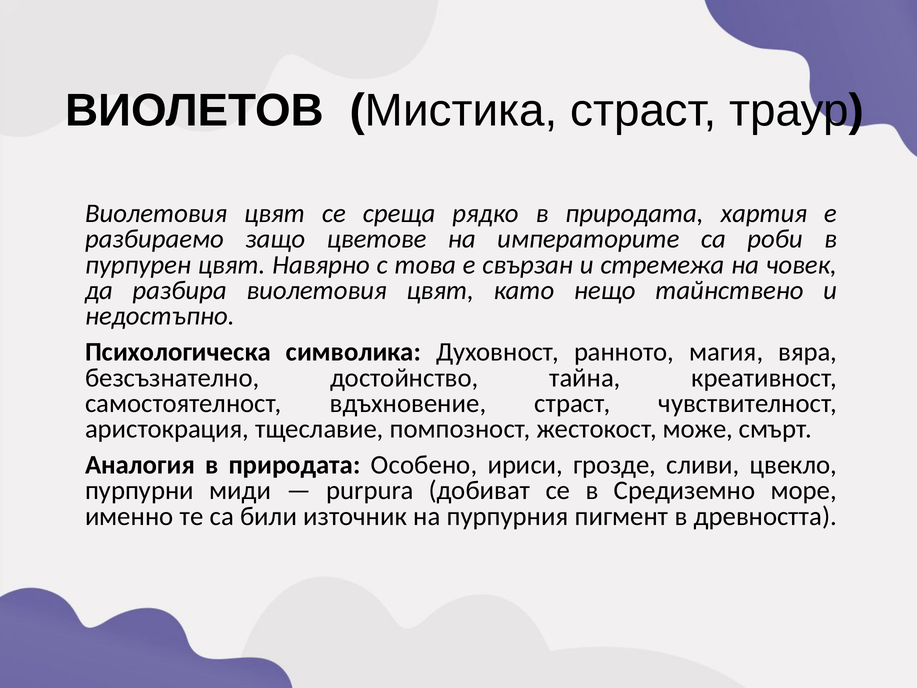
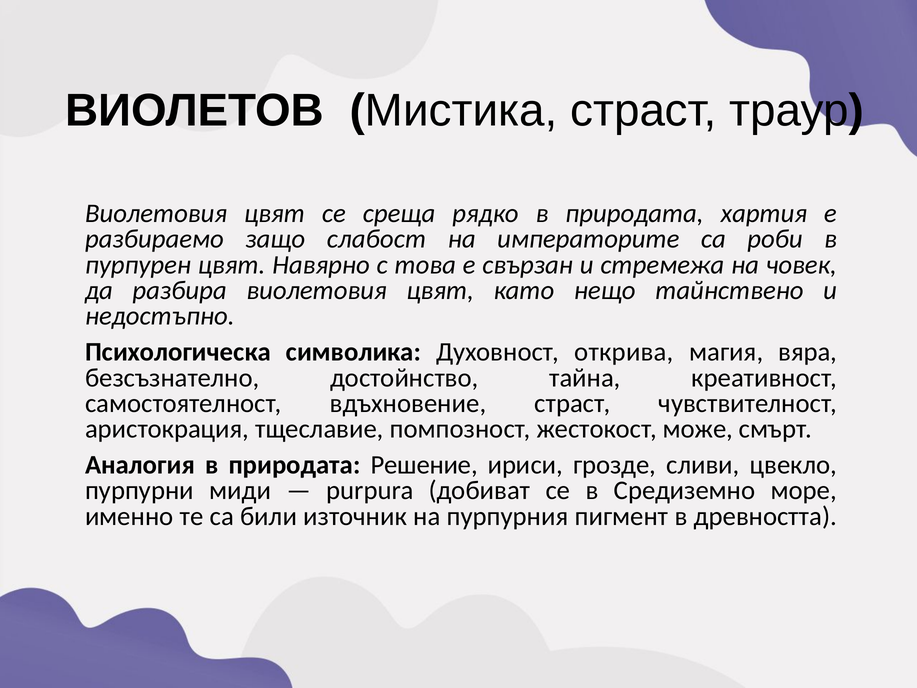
цветове: цветове -> слабост (376, 239)
ранното: ранното -> открива (624, 352)
Особено: Особено -> Решение (424, 465)
